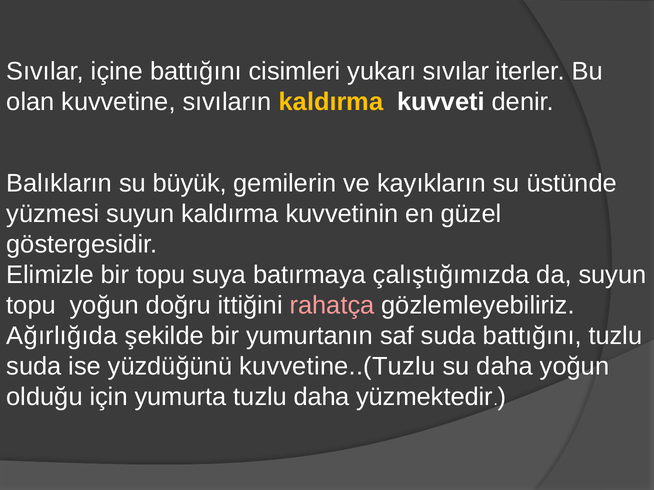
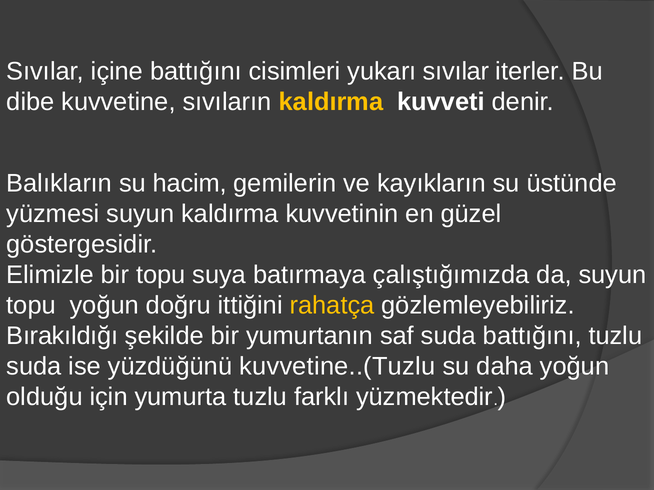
olan: olan -> dibe (30, 102)
büyük: büyük -> hacim (190, 184)
rahatça colour: pink -> yellow (332, 306)
Ağırlığıda: Ağırlığıda -> Bırakıldığı (62, 336)
tuzlu daha: daha -> farklı (322, 397)
